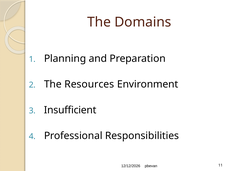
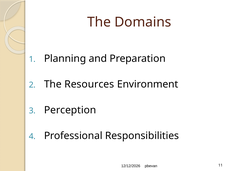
Insufficient: Insufficient -> Perception (70, 110)
